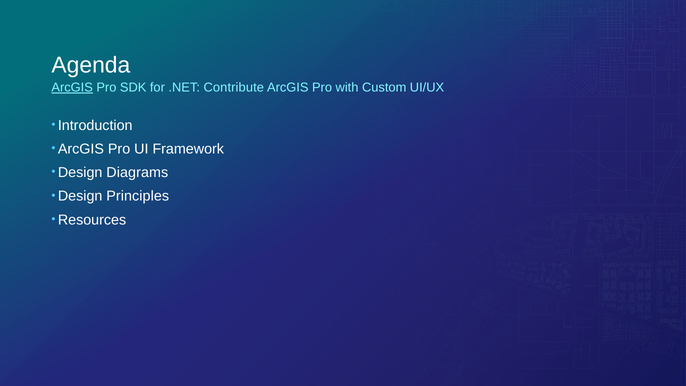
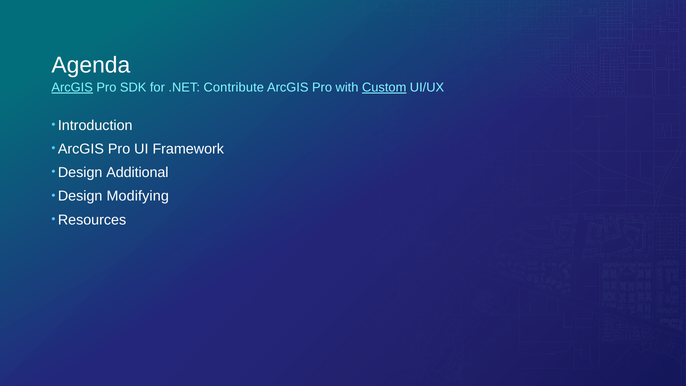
Custom underline: none -> present (384, 87)
Diagrams: Diagrams -> Additional (137, 173)
Principles: Principles -> Modifying (138, 196)
